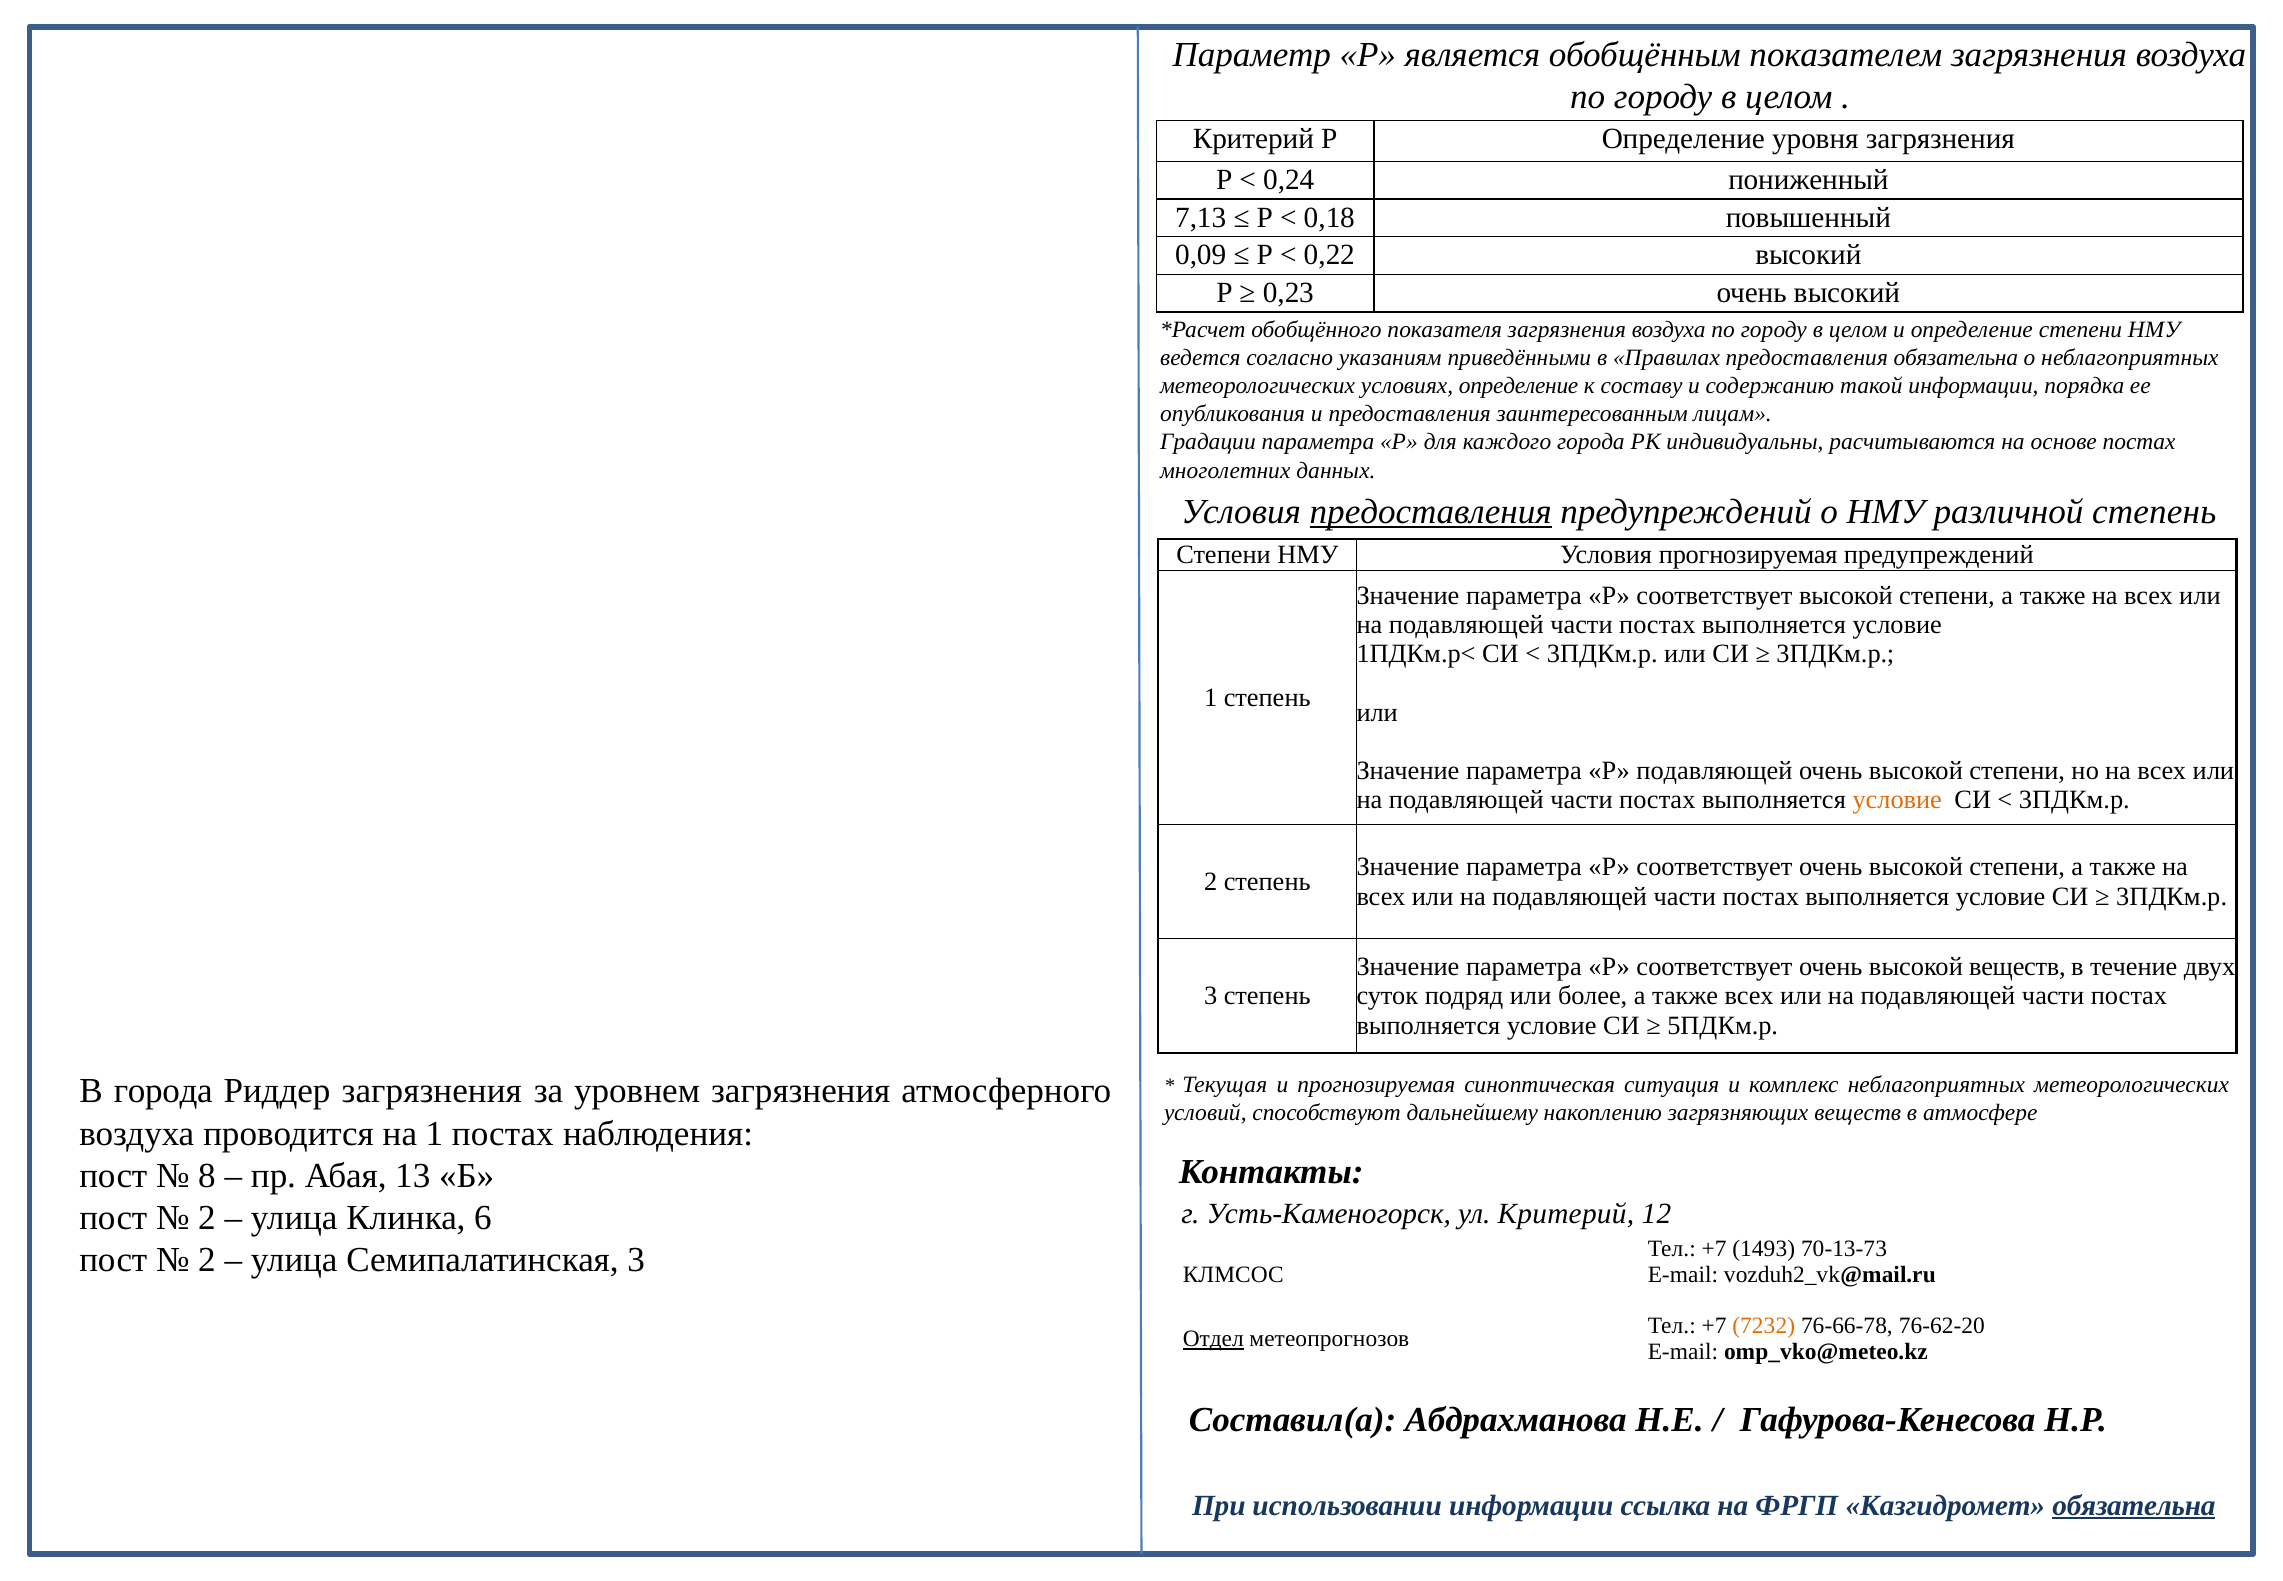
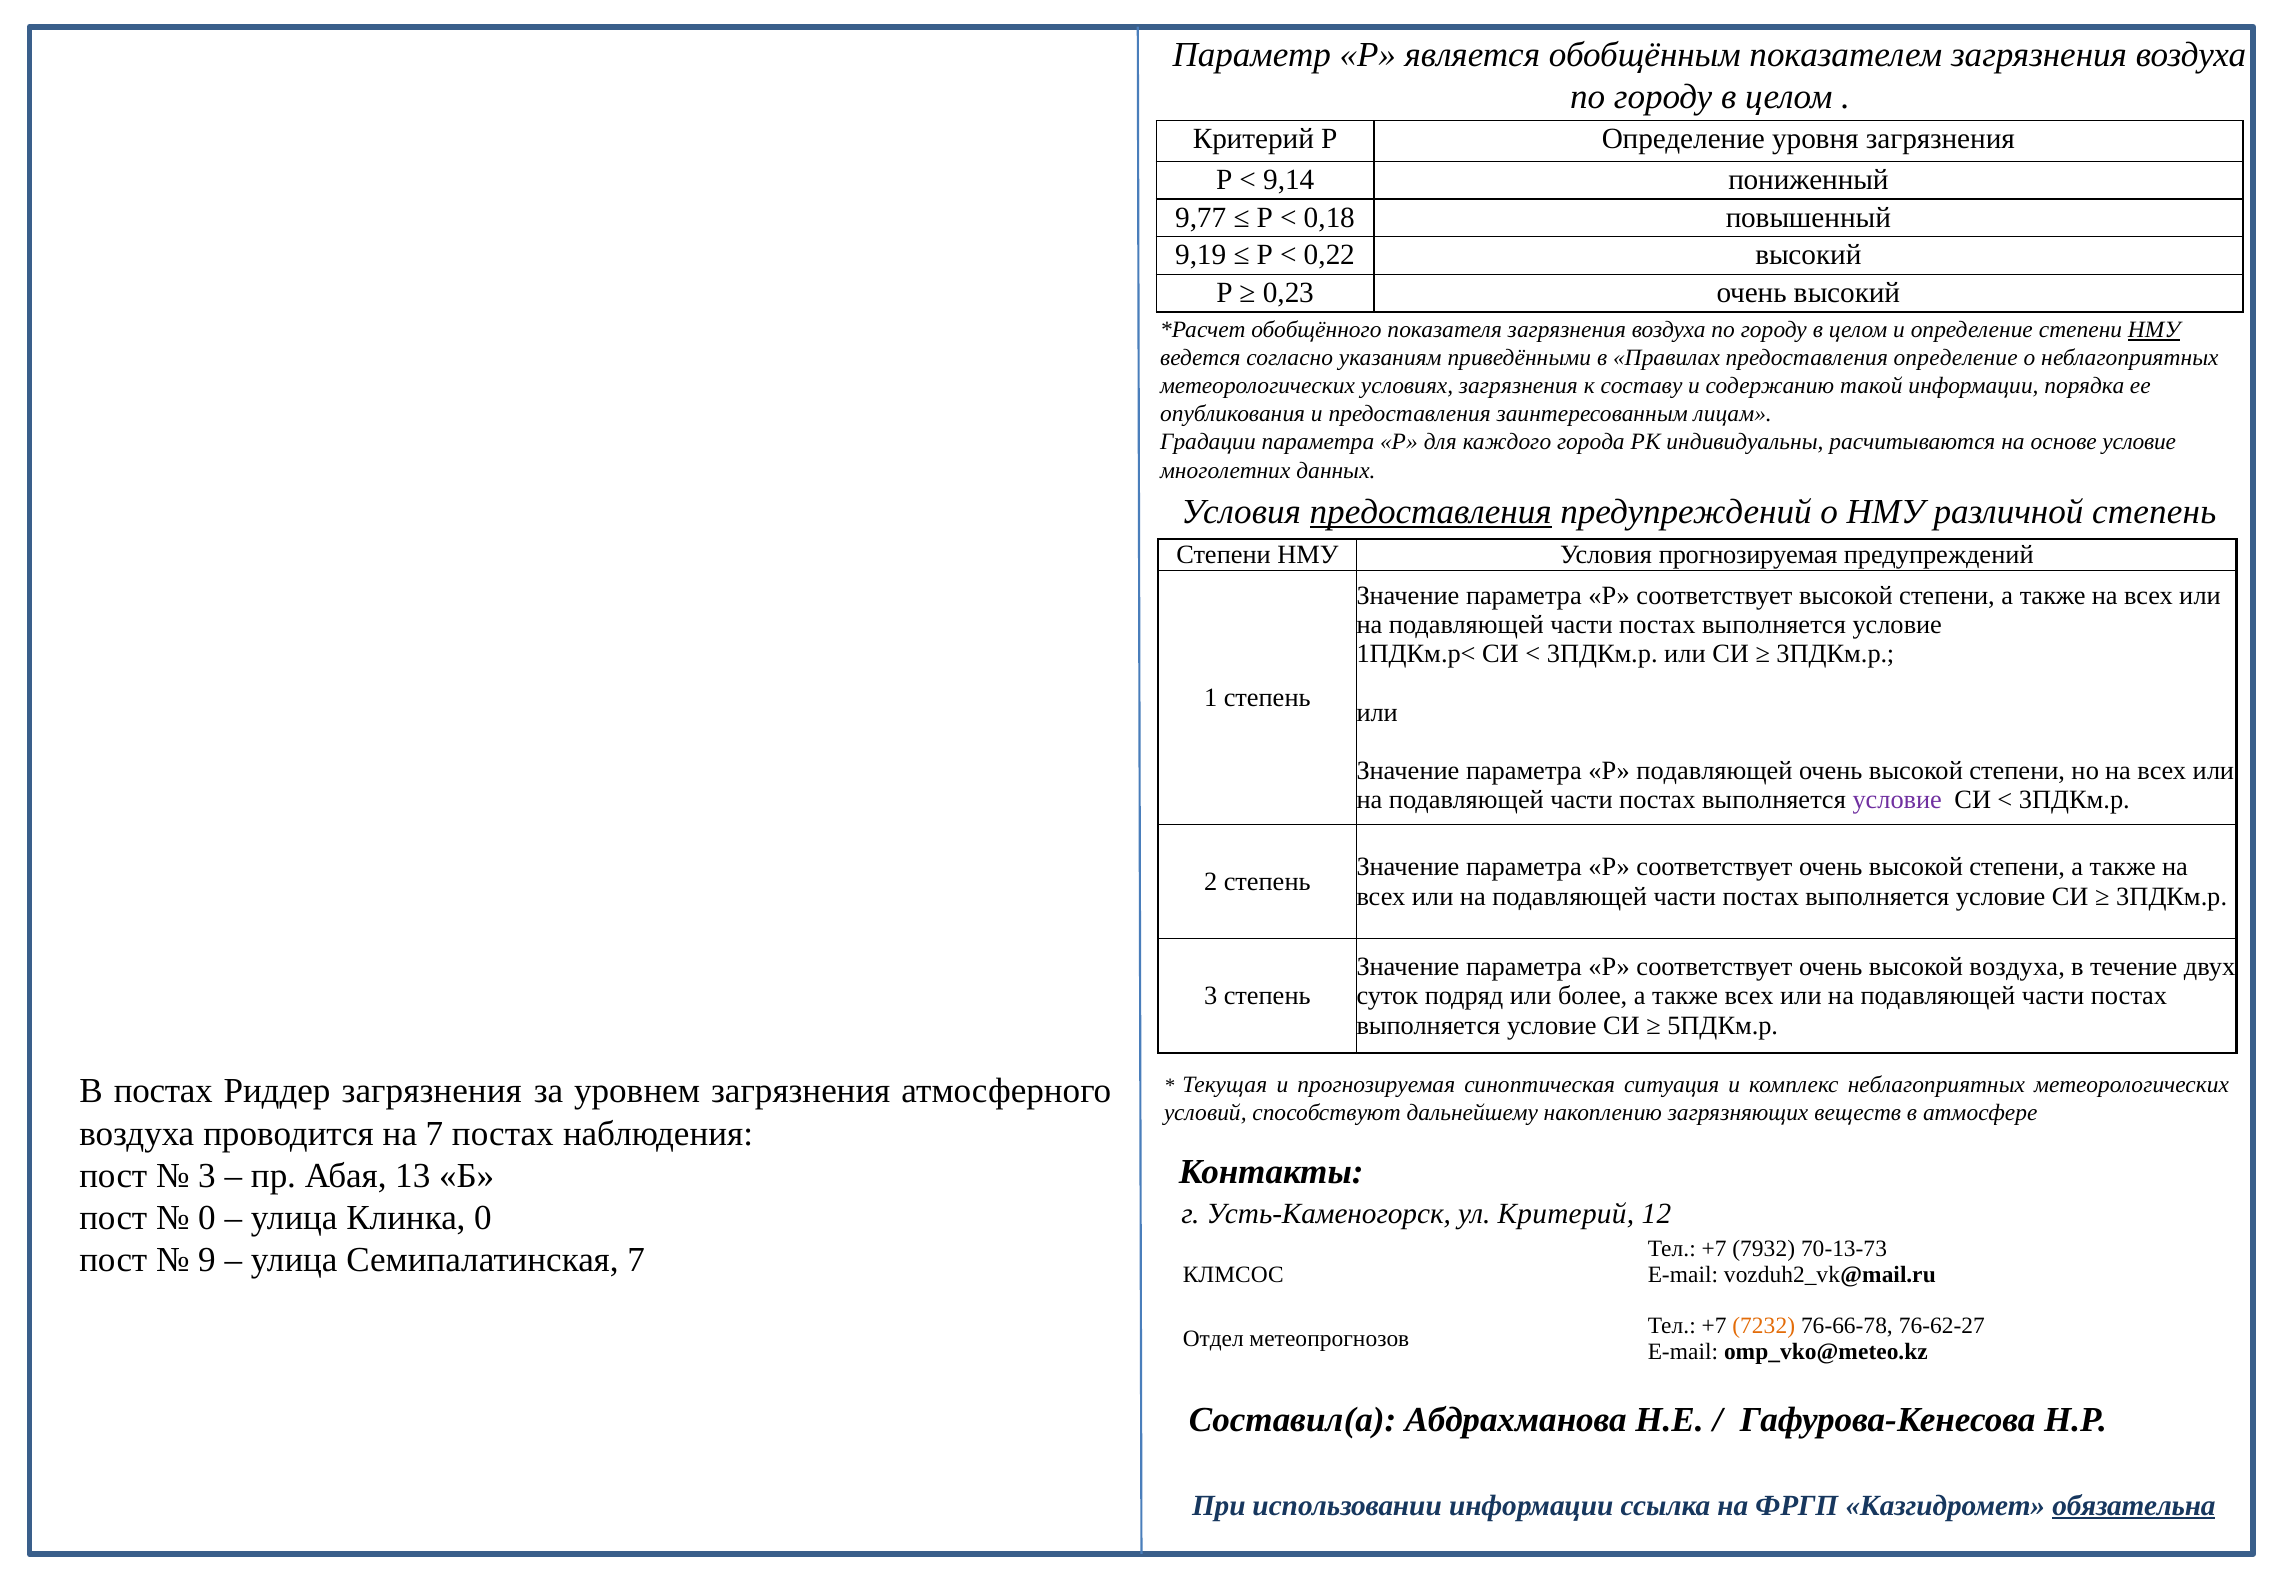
0,24: 0,24 -> 9,14 (1289, 180)
7,13: 7,13 -> 9,77 (1201, 217)
0,09: 0,09 -> 9,19 (1201, 255)
НМУ underline: none -> present (2154, 330)
предоставления обязательна: обязательна -> определение (1956, 358)
условиях определение: определение -> загрязнения (1518, 386)
основе постах: постах -> условие (2139, 442)
условие colour: orange -> purple (1897, 800)
высокой веществ: веществ -> воздуха (2017, 967)
В города: города -> постах (163, 1091)
на 1: 1 -> 7 (434, 1133)
8: 8 -> 3 (207, 1175)
2: 2 -> 0 (207, 1217)
Клинка 6: 6 -> 0 (483, 1217)
1493: 1493 -> 7932 (1764, 1248)
2: 2 -> 9 (207, 1260)
Семипалатинская 3: 3 -> 7 (636, 1260)
76-62-20: 76-62-20 -> 76-62-27 (1942, 1325)
Отдел underline: present -> none (1213, 1338)
